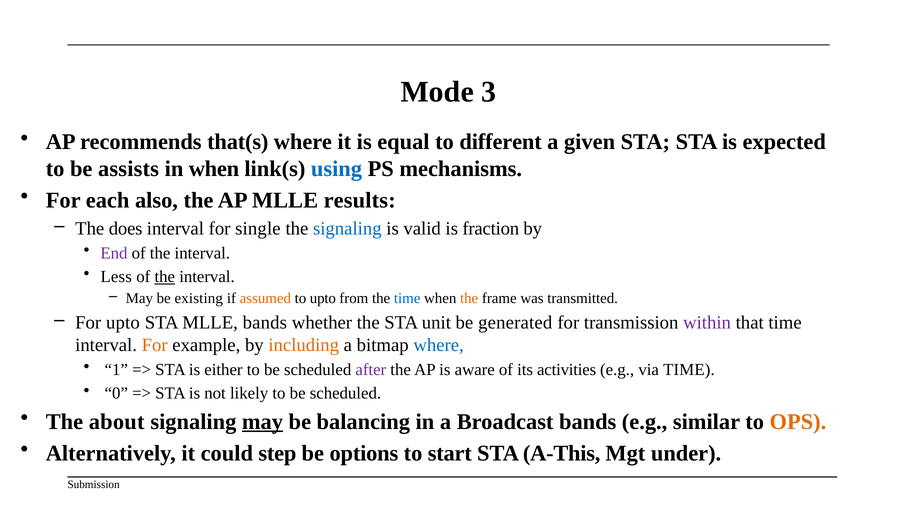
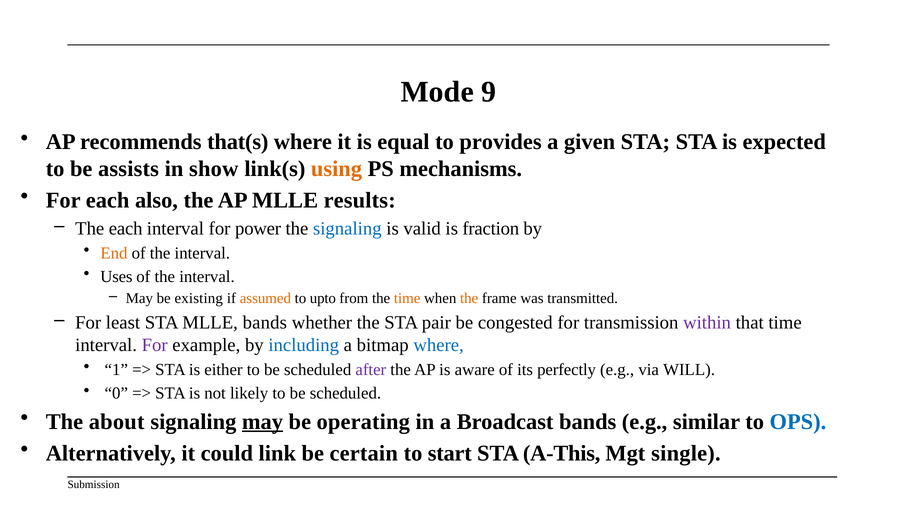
3: 3 -> 9 (489, 92)
different: different -> provides (501, 142)
in when: when -> show (214, 169)
using colour: blue -> orange (336, 169)
The does: does -> each (126, 228)
single: single -> power (258, 228)
End colour: purple -> orange (114, 253)
Less: Less -> Uses (116, 276)
the underline: present -> none (165, 276)
time colour: blue -> orange (407, 298)
For upto: upto -> least (123, 322)
unit: unit -> pair (436, 322)
generated: generated -> congested (515, 322)
For colour: orange -> purple (155, 345)
including colour: orange -> blue (304, 345)
activities: activities -> perfectly (567, 369)
via TIME: TIME -> WILL (689, 369)
balancing: balancing -> operating (363, 421)
OPS colour: orange -> blue (798, 421)
step: step -> link (277, 453)
options: options -> certain (364, 453)
under: under -> single (686, 453)
